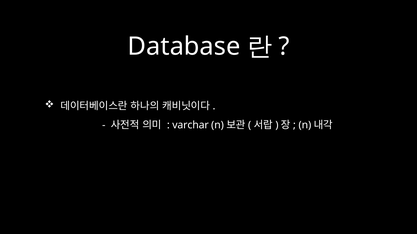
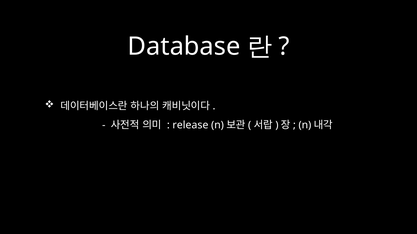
varchar: varchar -> release (190, 125)
